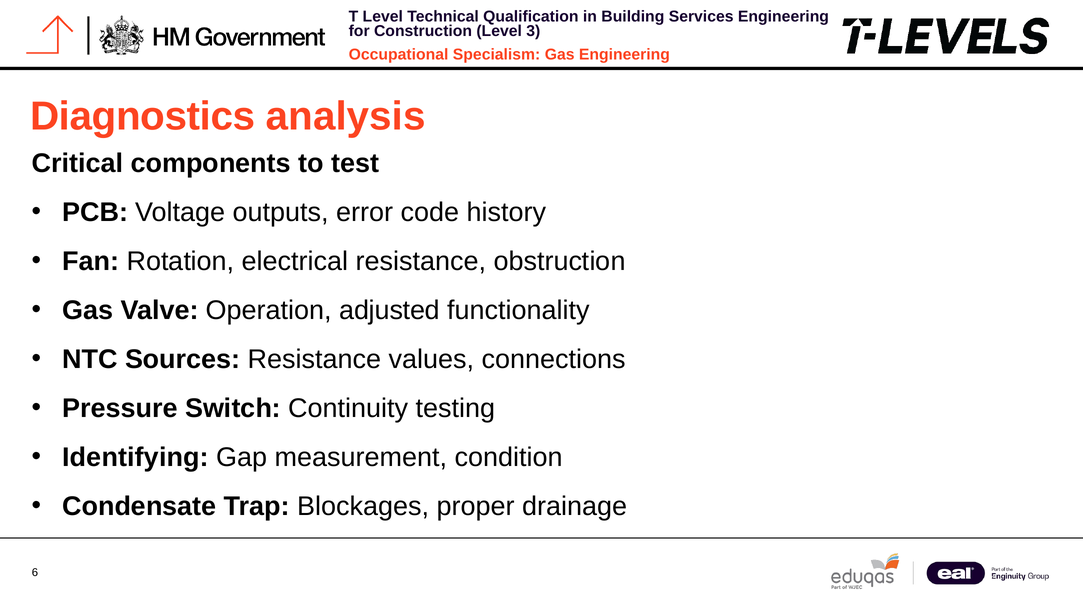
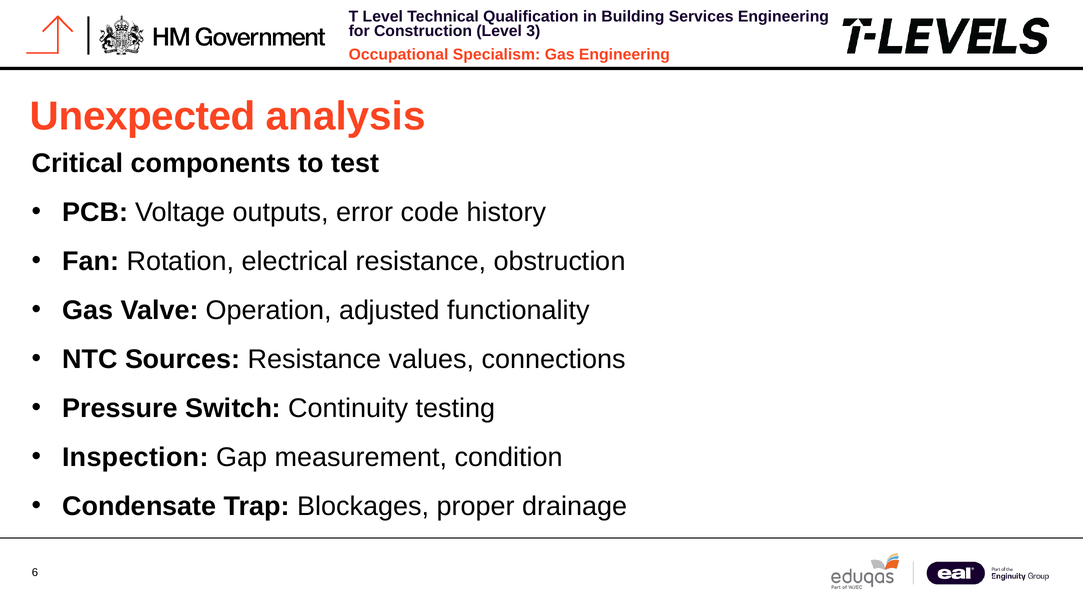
Diagnostics: Diagnostics -> Unexpected (143, 116)
Identifying: Identifying -> Inspection (135, 458)
